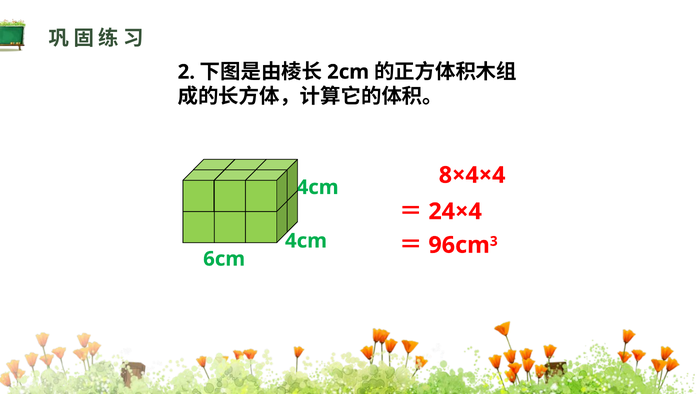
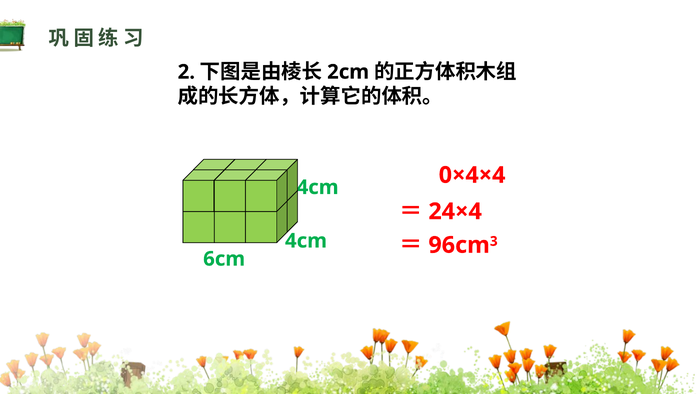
8×4×4: 8×4×4 -> 0×4×4 (472, 175)
